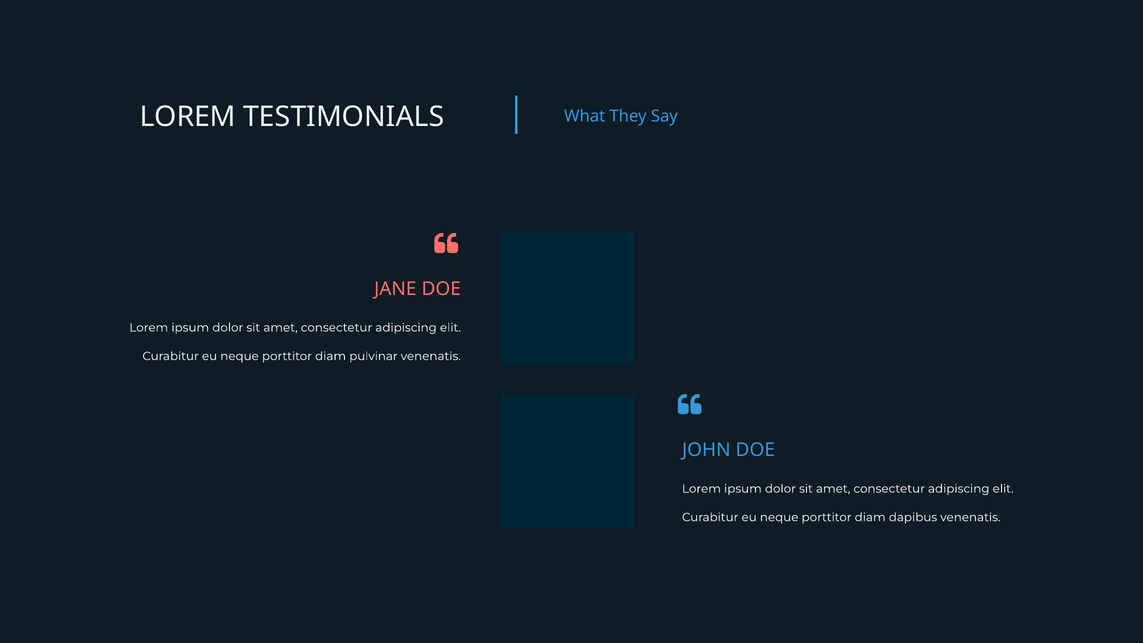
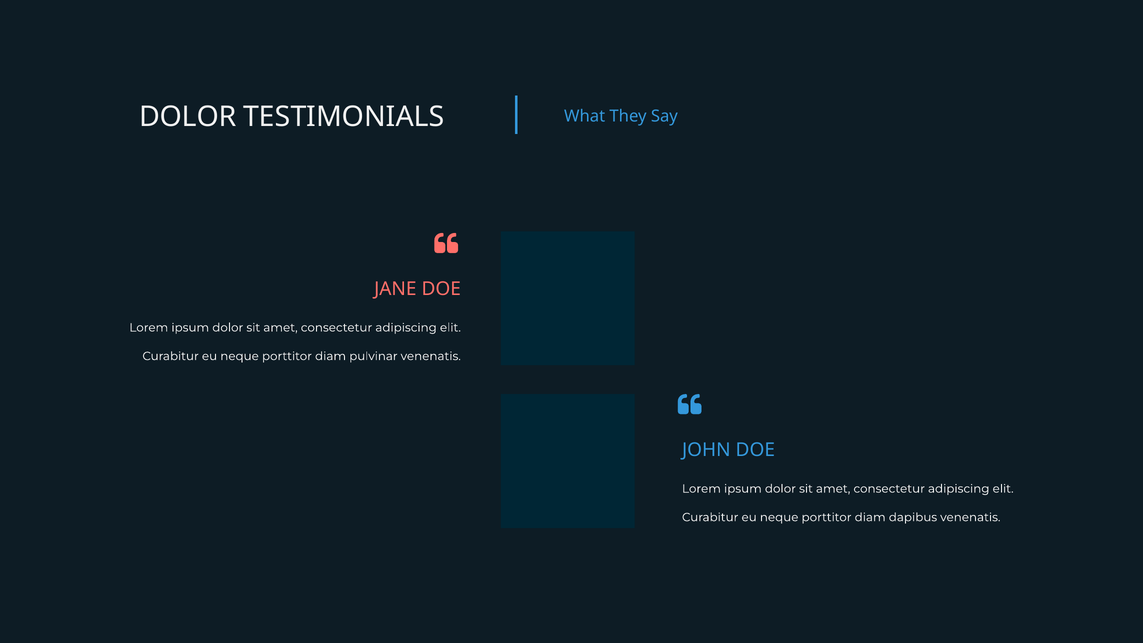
LOREM: LOREM -> DOLOR (188, 117)
